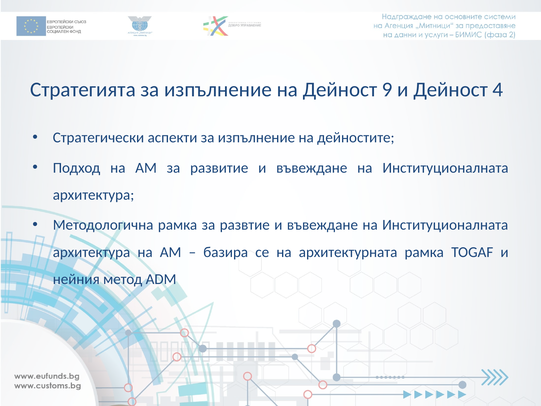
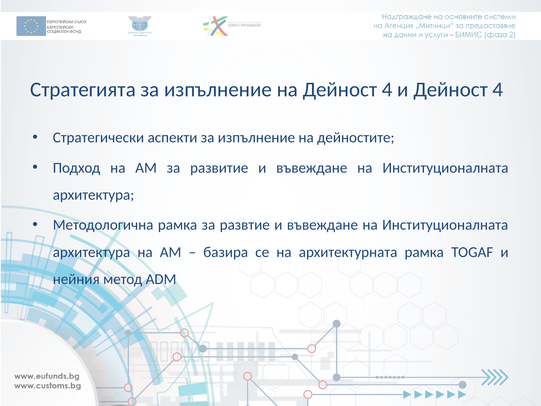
на Дейност 9: 9 -> 4 (387, 89)
